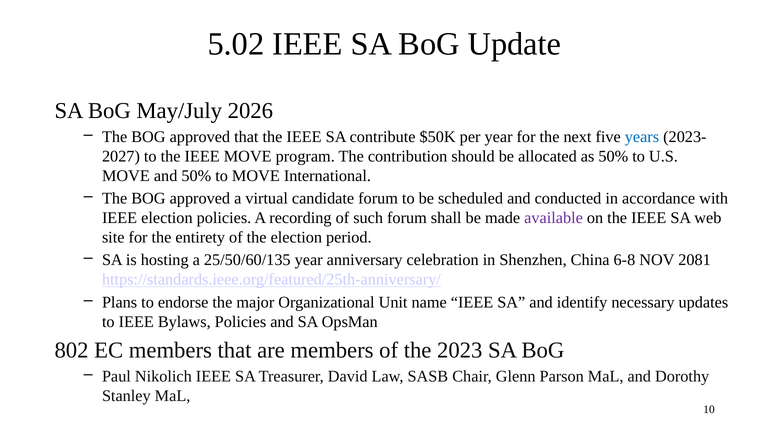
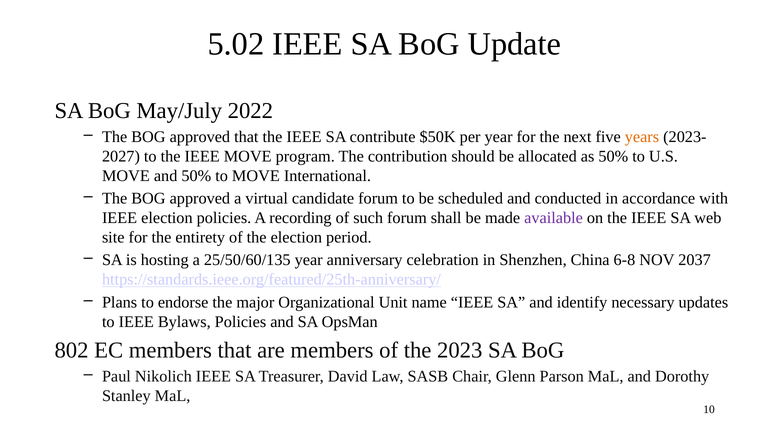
2026: 2026 -> 2022 (250, 111)
years colour: blue -> orange (642, 137)
2081: 2081 -> 2037 (695, 260)
